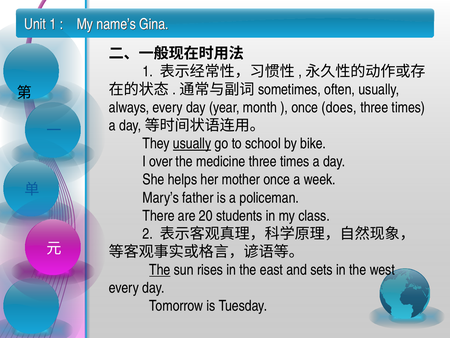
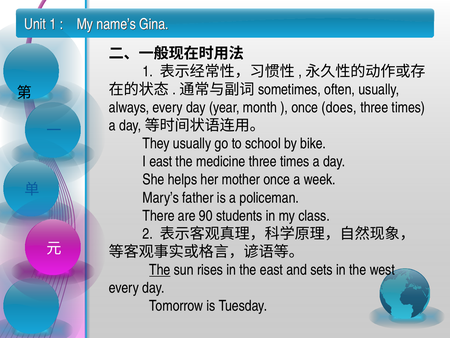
usually underline: present -> none (192, 143)
I over: over -> east (161, 161)
20: 20 -> 90 (206, 215)
